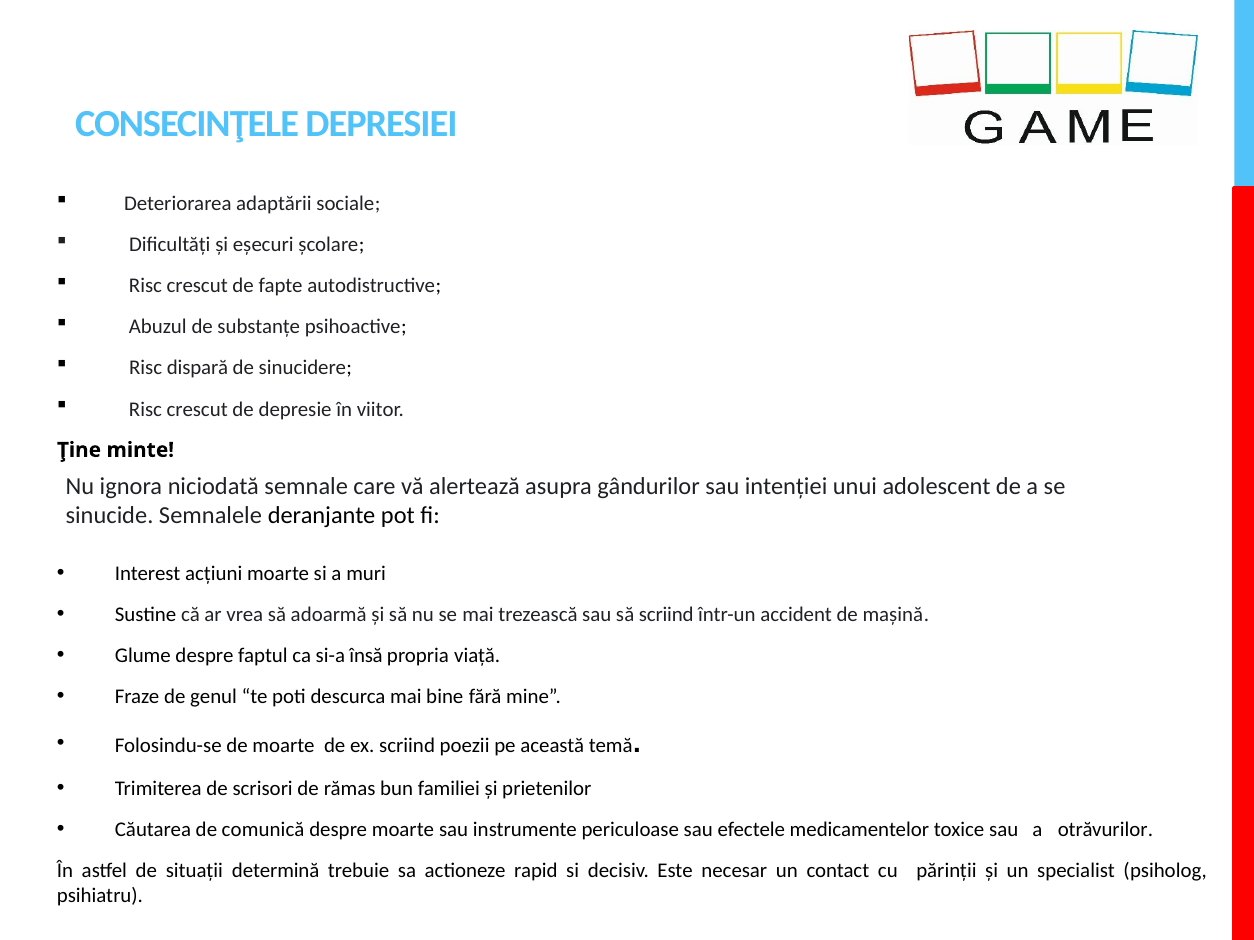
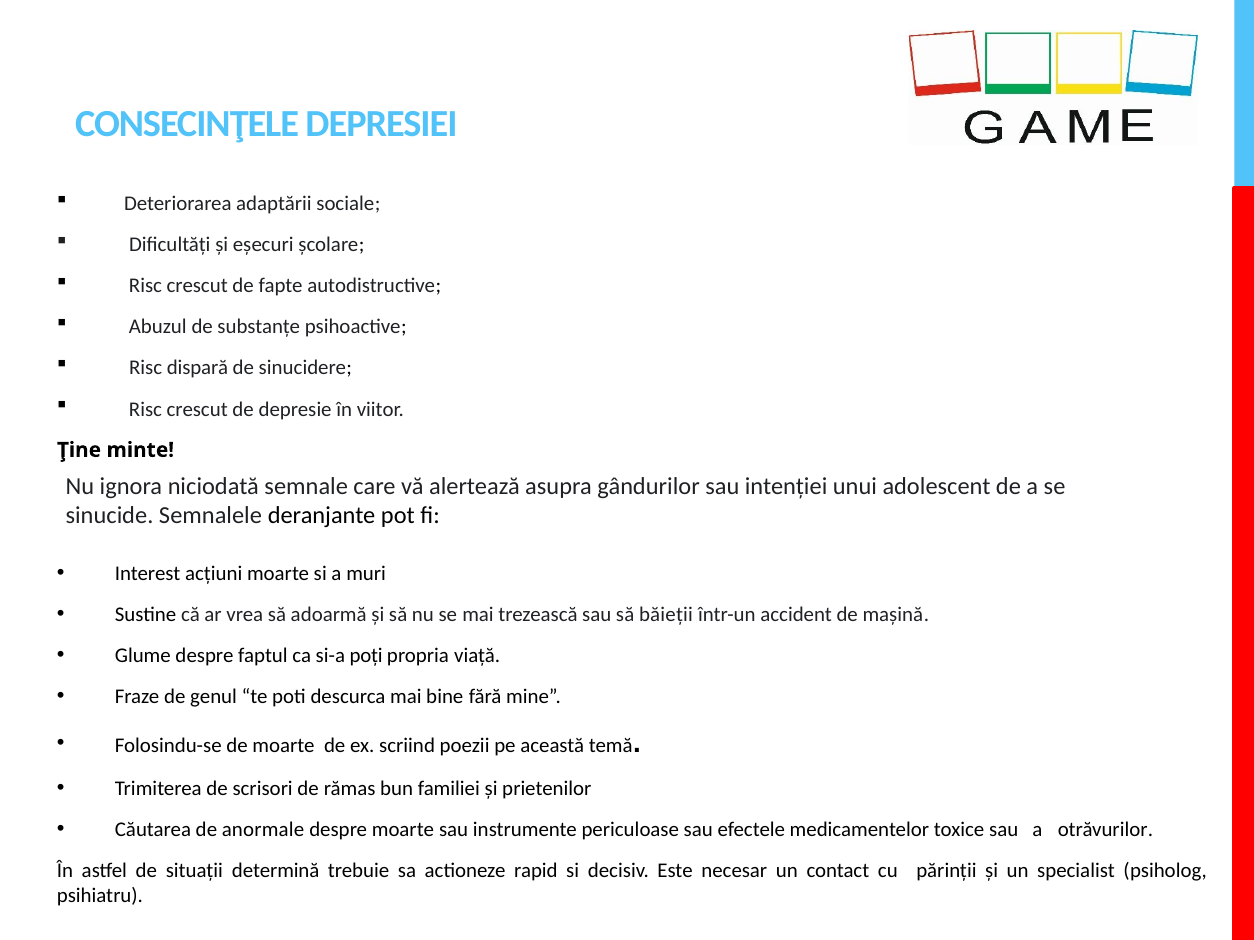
să scriind: scriind -> băieții (666, 615)
însă: însă -> poți (366, 656)
comunică: comunică -> anormale (263, 830)
